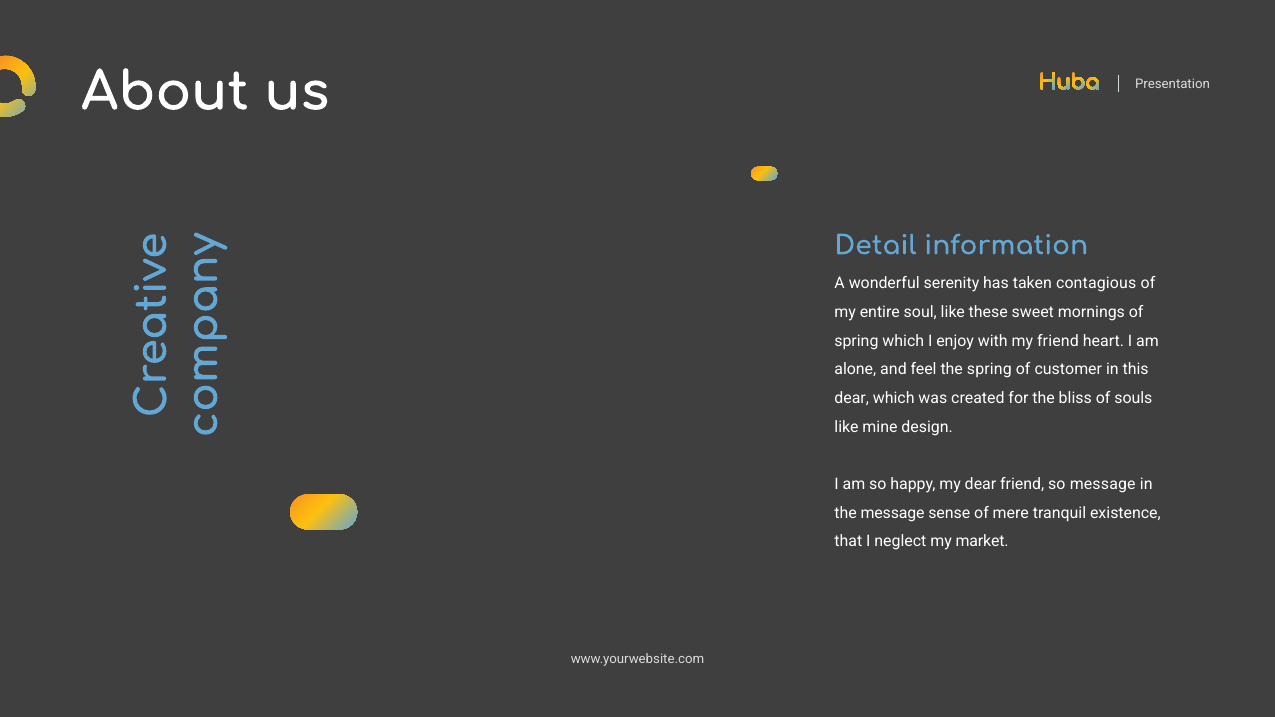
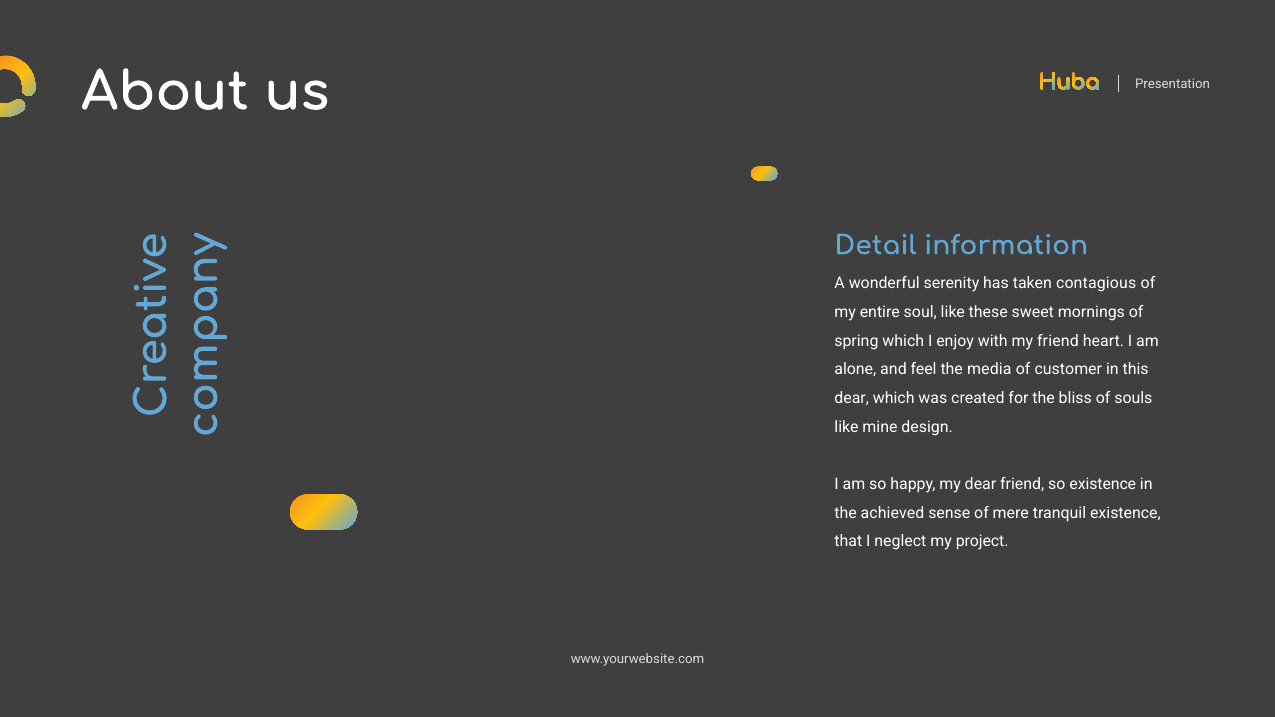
the spring: spring -> media (989, 370)
so message: message -> existence (1103, 484)
the message: message -> achieved (892, 513)
market: market -> project (982, 542)
